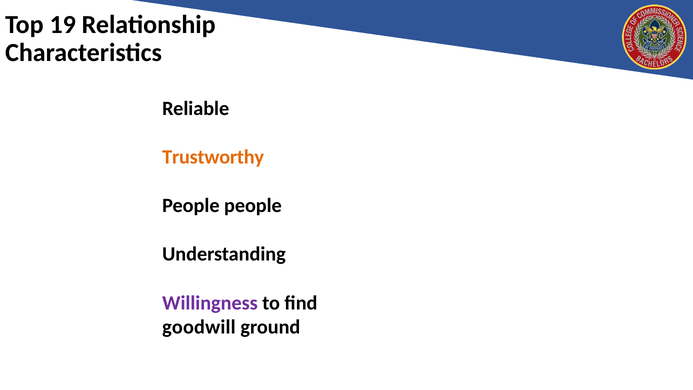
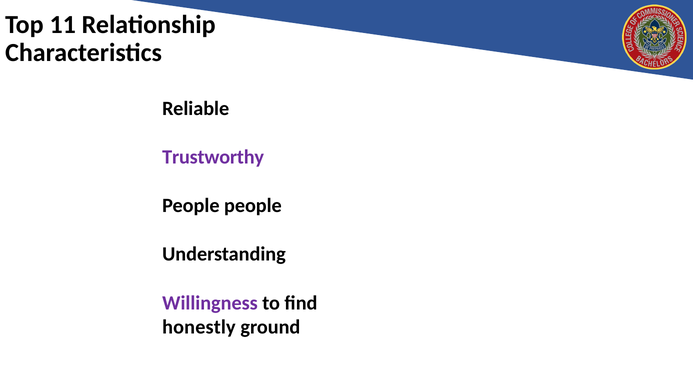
19: 19 -> 11 (63, 24)
Trustworthy colour: orange -> purple (213, 157)
goodwill: goodwill -> honestly (199, 327)
